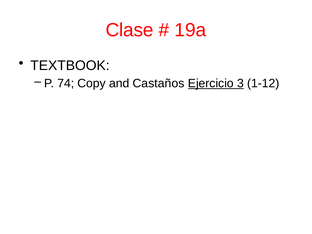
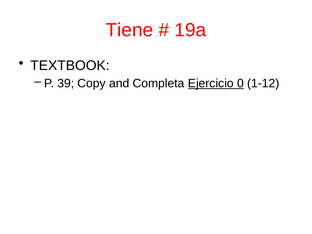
Clase: Clase -> Tiene (129, 30)
74: 74 -> 39 (66, 83)
Castaños: Castaños -> Completa (159, 83)
3: 3 -> 0 (240, 83)
